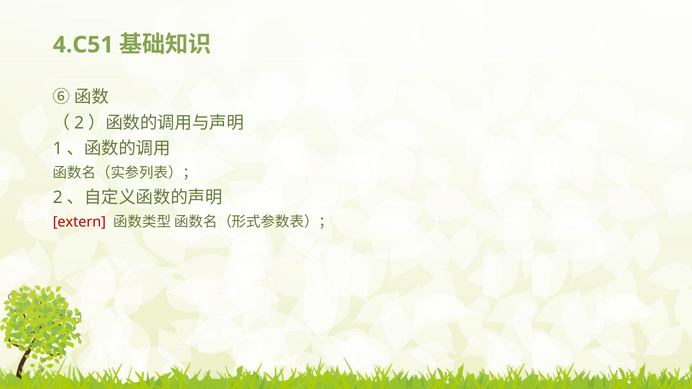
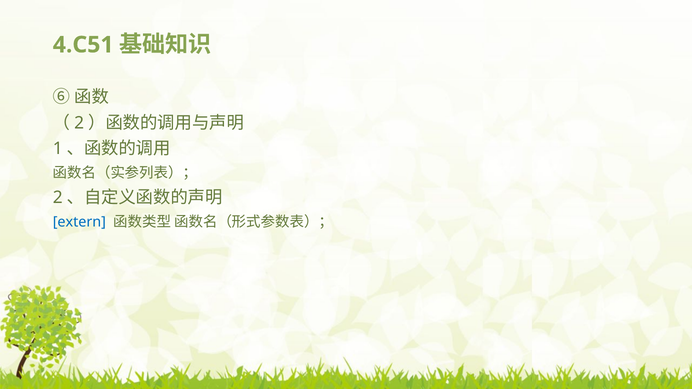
extern colour: red -> blue (79, 222)
